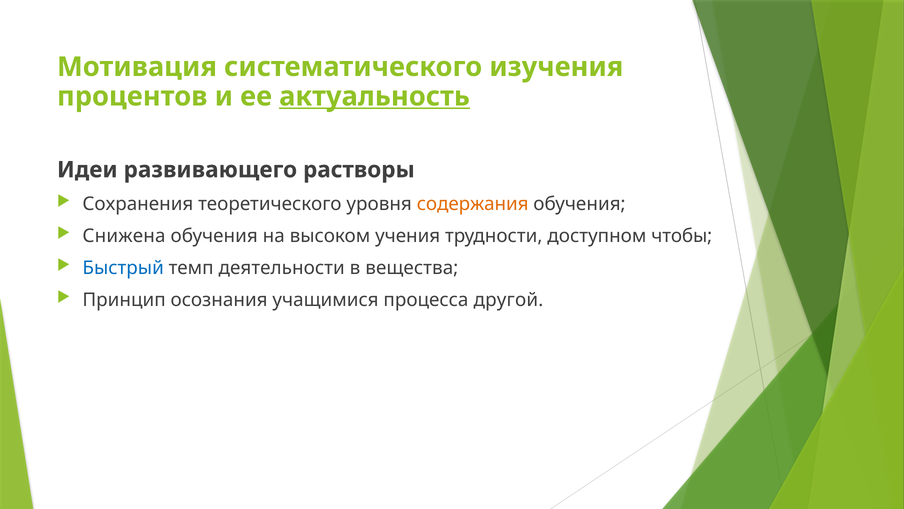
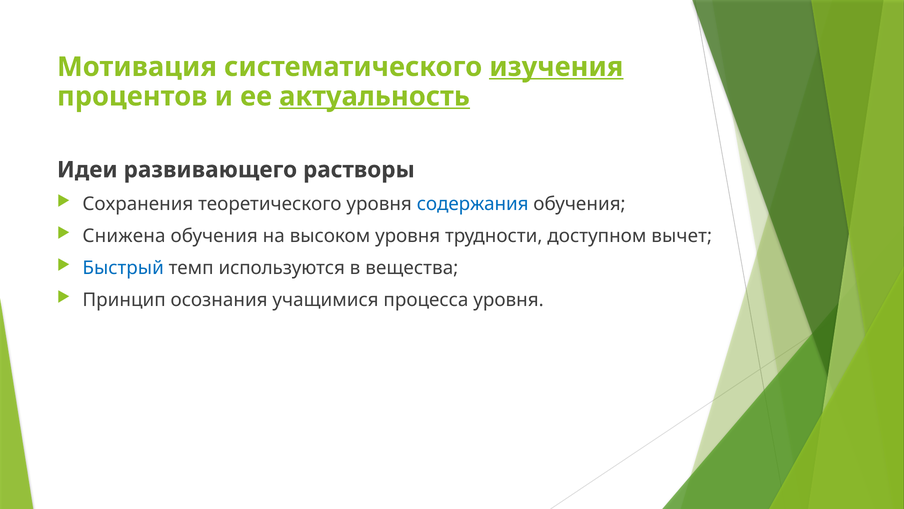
изучения underline: none -> present (556, 67)
содержания colour: orange -> blue (473, 204)
высоком учения: учения -> уровня (408, 236)
чтобы: чтобы -> вычет (682, 236)
деятельности: деятельности -> используются (282, 268)
процесса другой: другой -> уровня (509, 300)
